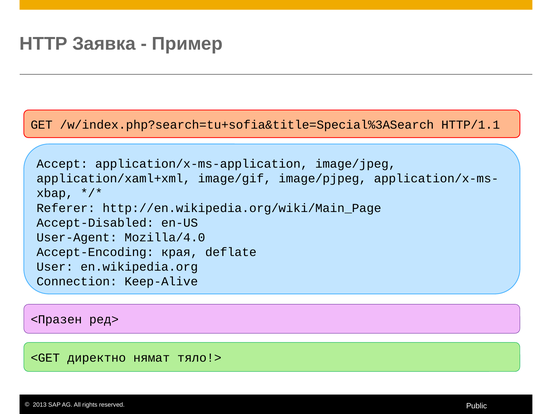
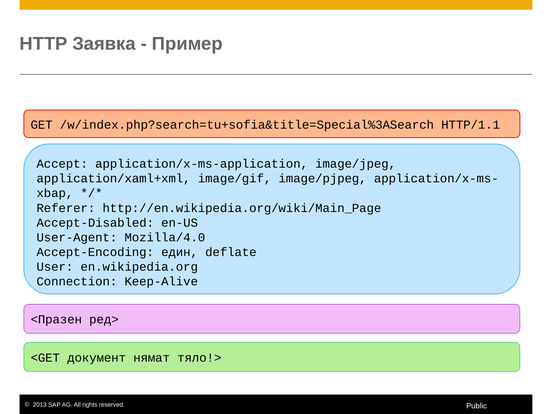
края: края -> един (180, 252)
директно: директно -> документ (97, 358)
